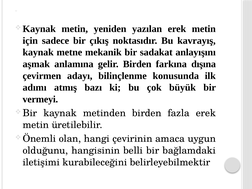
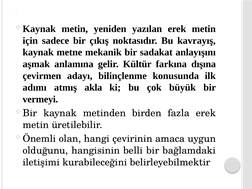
gelir Birden: Birden -> Kültür (137, 64)
bazı: bazı -> akla (93, 88)
